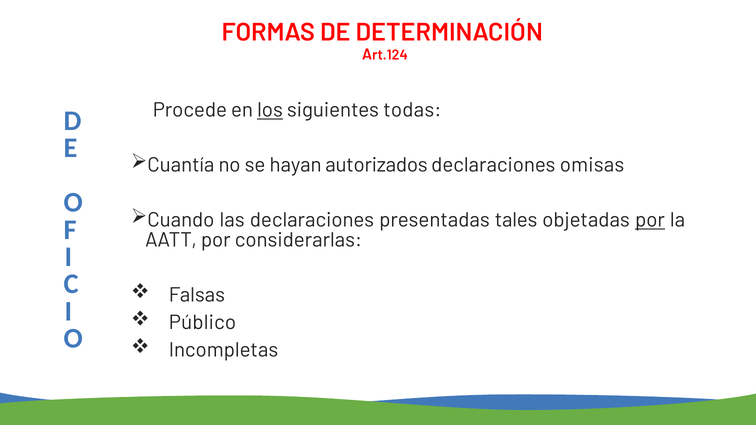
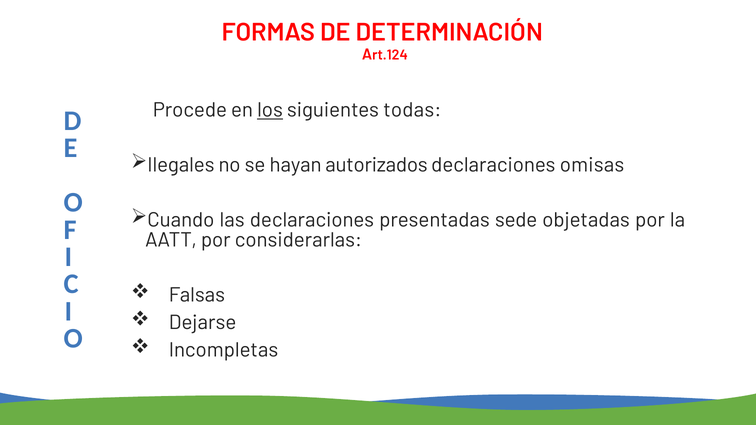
Cuantía: Cuantía -> Ilegales (181, 165)
tales: tales -> sede (516, 220)
por underline: present -> none (650, 220)
Público: Público -> Dejarse (203, 323)
